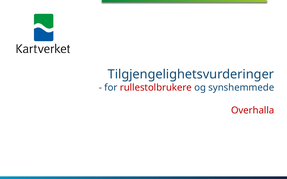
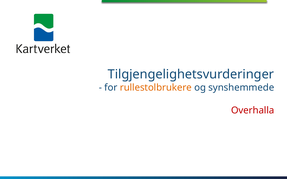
rullestolbrukere colour: red -> orange (156, 88)
